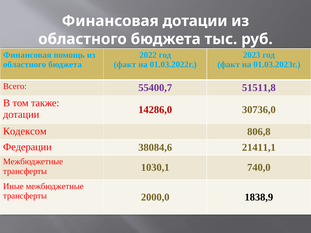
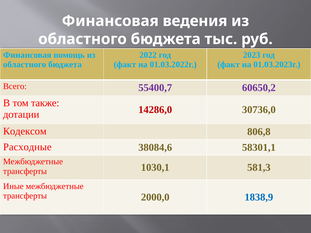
Финансовая дотации: дотации -> ведения (195, 21)
51511,8: 51511,8 -> 60650,2 (259, 88)
Федерации: Федерации -> Расходные (27, 147)
21411,1: 21411,1 -> 58301,1 (259, 148)
740,0: 740,0 -> 581,3 (259, 168)
1838,9 colour: black -> blue (259, 197)
